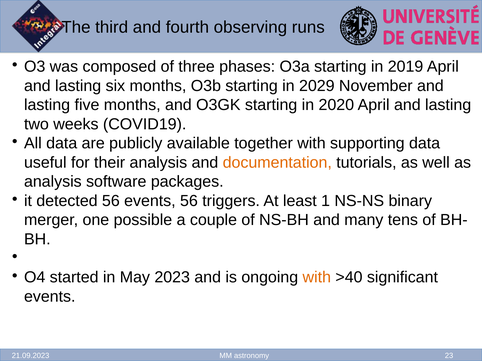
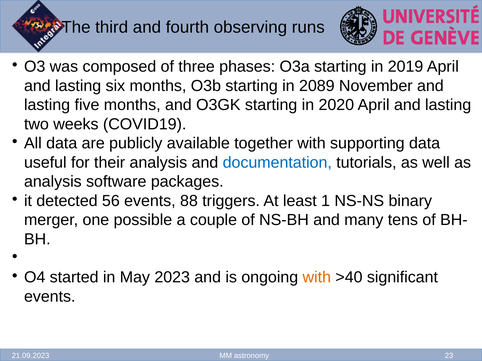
2029: 2029 -> 2089 (317, 86)
documentation colour: orange -> blue (277, 163)
events 56: 56 -> 88 (189, 201)
